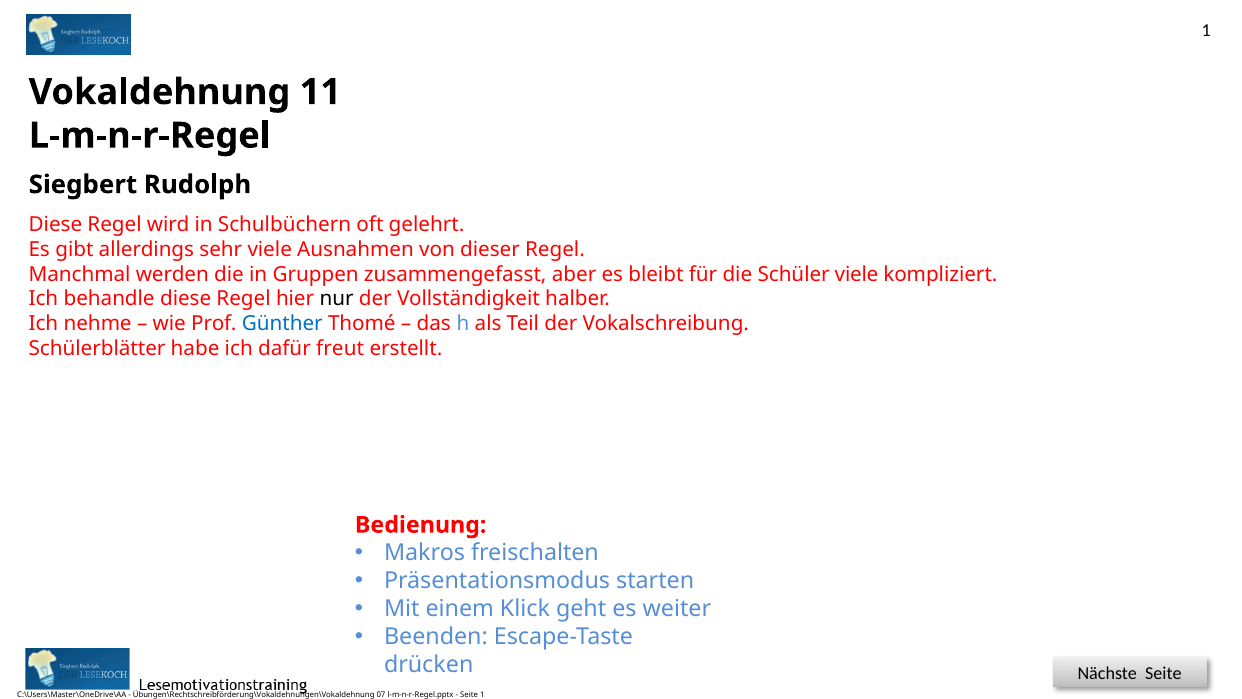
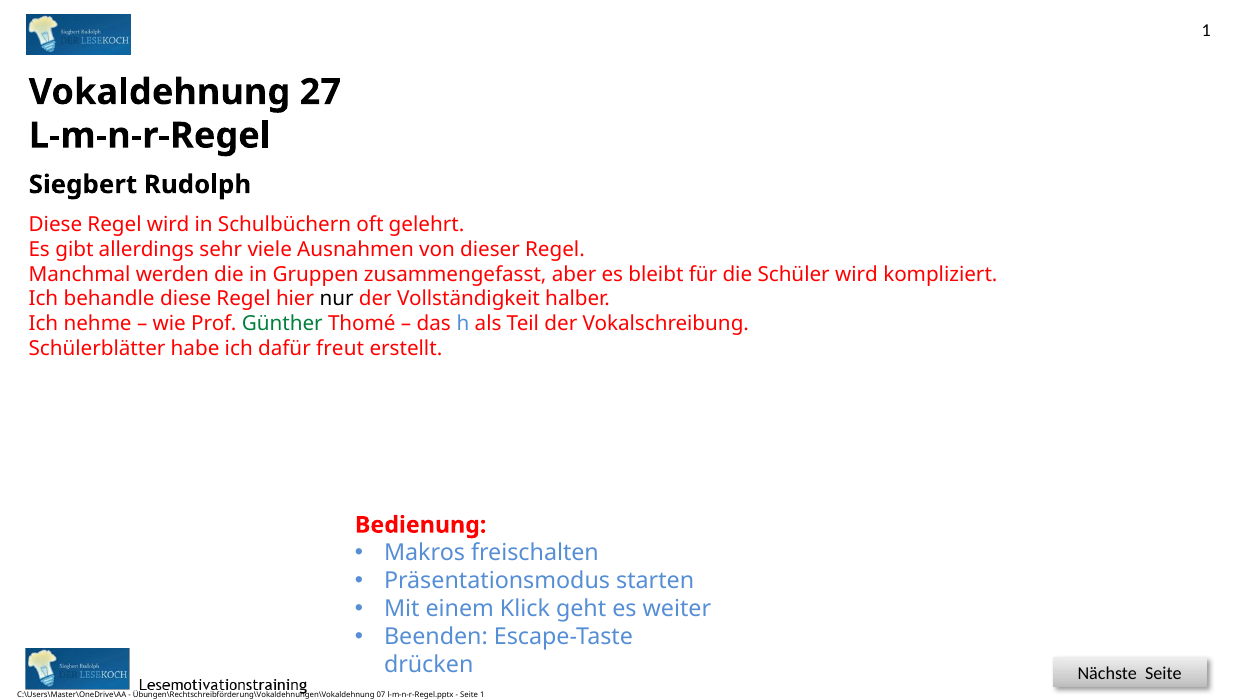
11: 11 -> 27 (320, 92)
Schüler viele: viele -> wird (856, 274)
Günther colour: blue -> green (282, 324)
